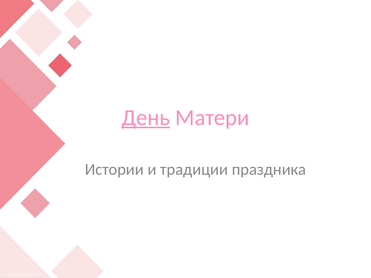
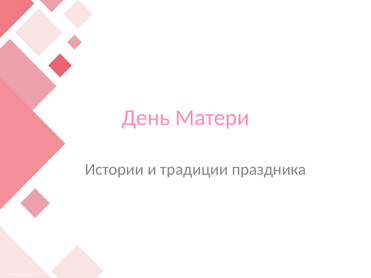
День underline: present -> none (146, 118)
